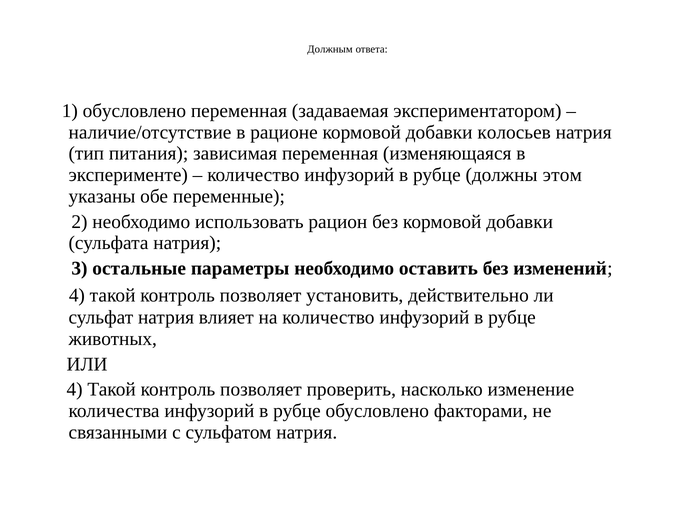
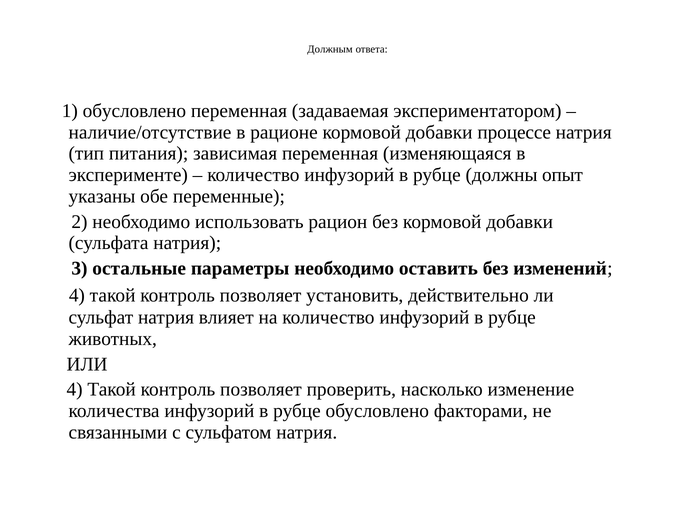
колосьев: колосьев -> процессе (514, 132)
этом: этом -> опыт (563, 175)
